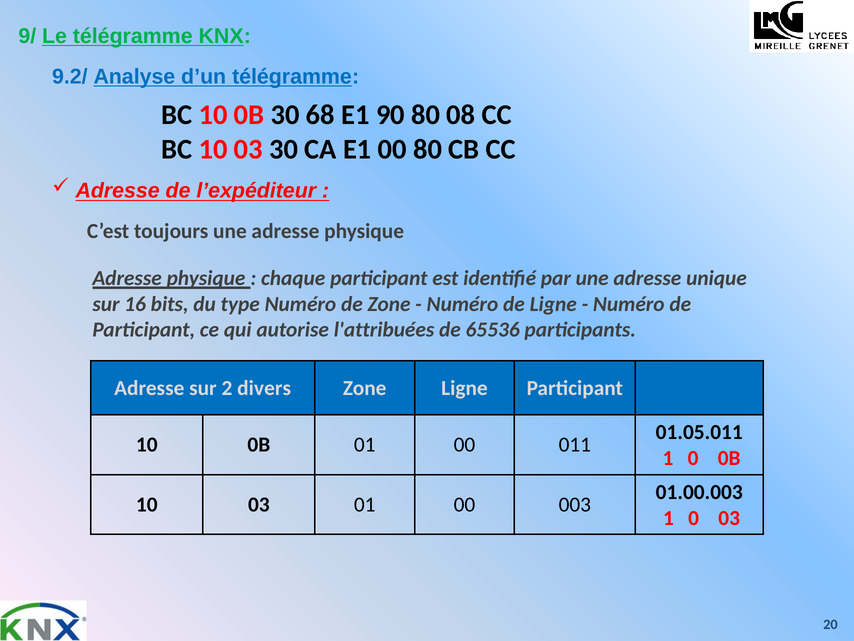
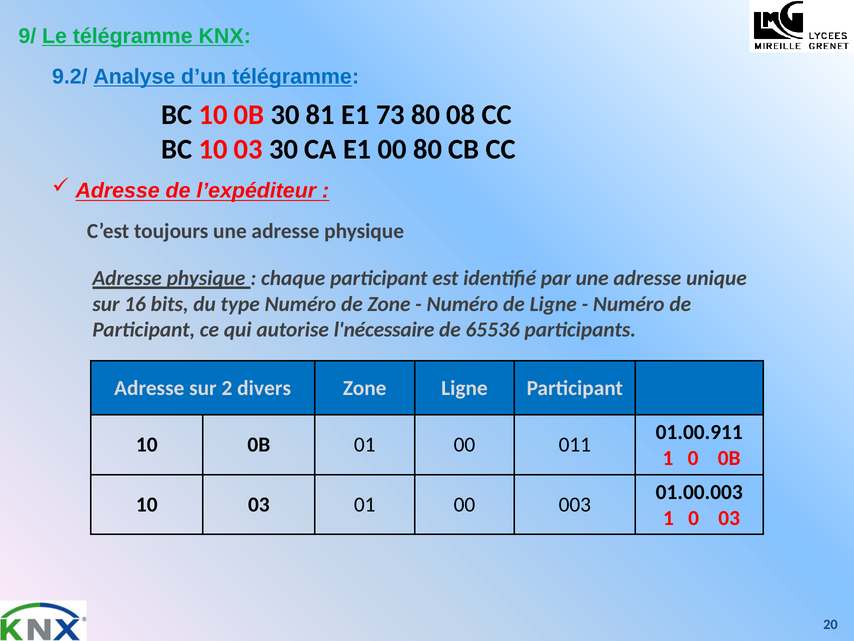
68: 68 -> 81 (320, 115)
90: 90 -> 73 (390, 115)
l'attribuées: l'attribuées -> l'nécessaire (384, 329)
01.05.011: 01.05.011 -> 01.00.911 (699, 432)
